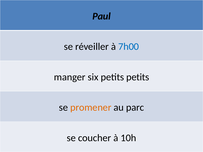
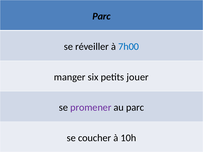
Paul: Paul -> Parc (102, 16)
petits petits: petits -> jouer (138, 77)
promener colour: orange -> purple (91, 108)
